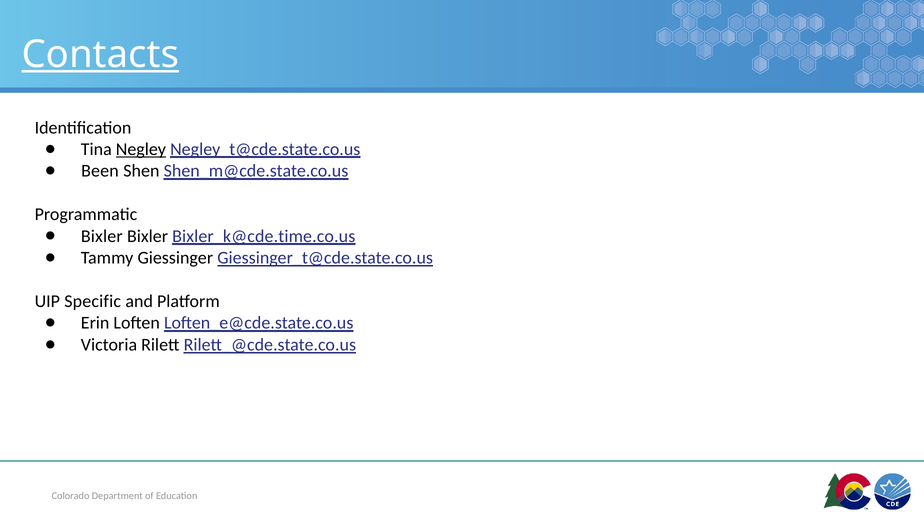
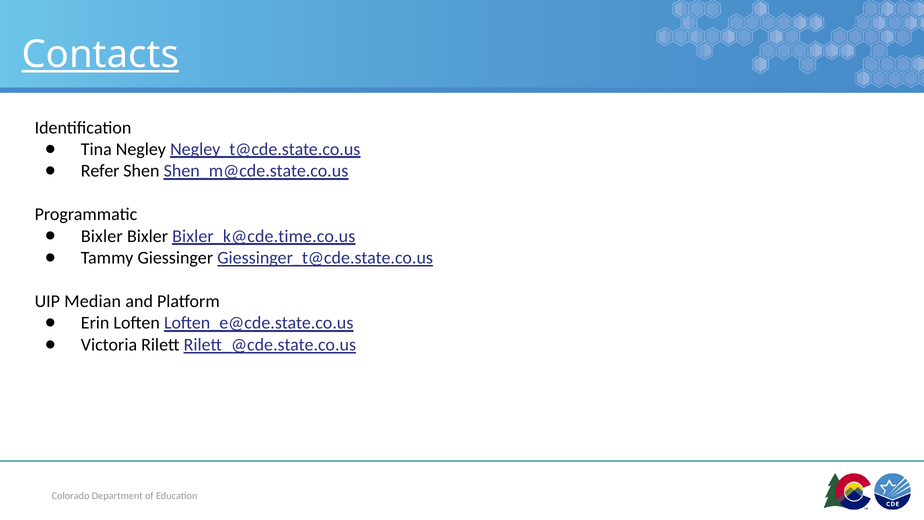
Negley underline: present -> none (141, 149)
Been: Been -> Refer (100, 171)
Specific: Specific -> Median (93, 301)
